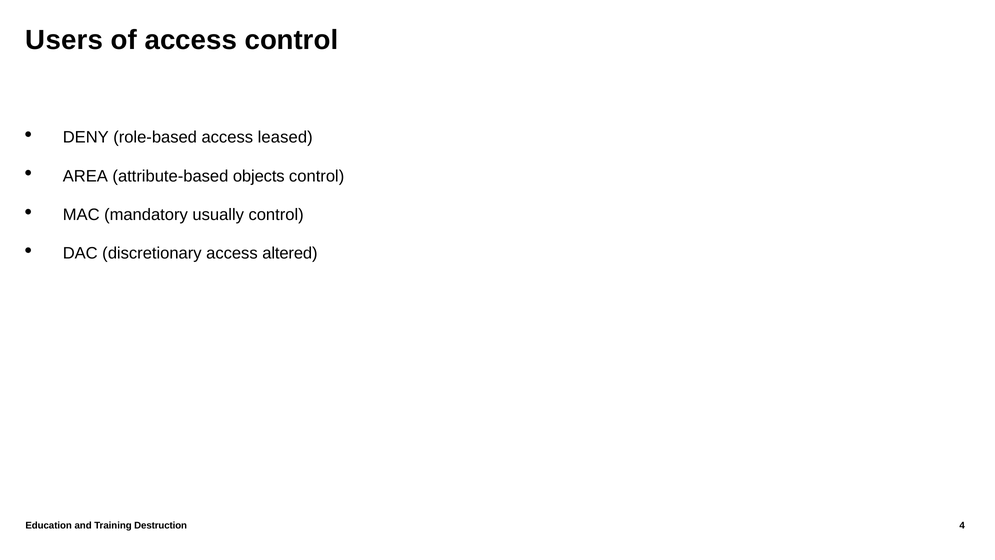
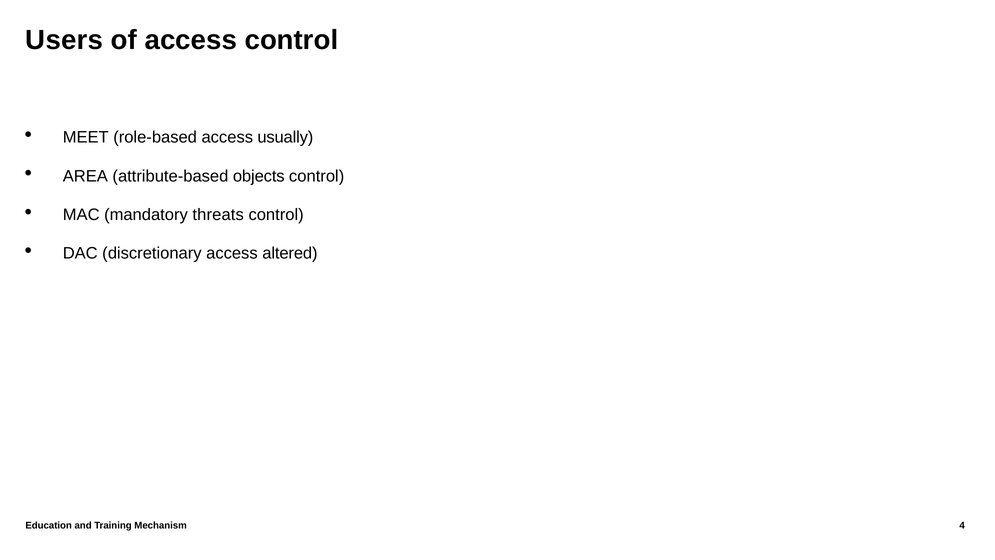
DENY: DENY -> MEET (86, 137)
leased: leased -> usually (285, 137)
usually: usually -> threats (218, 215)
Destruction: Destruction -> Mechanism (161, 525)
